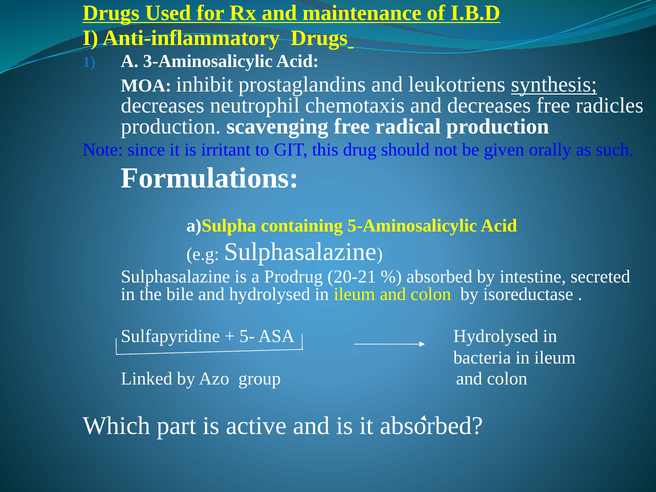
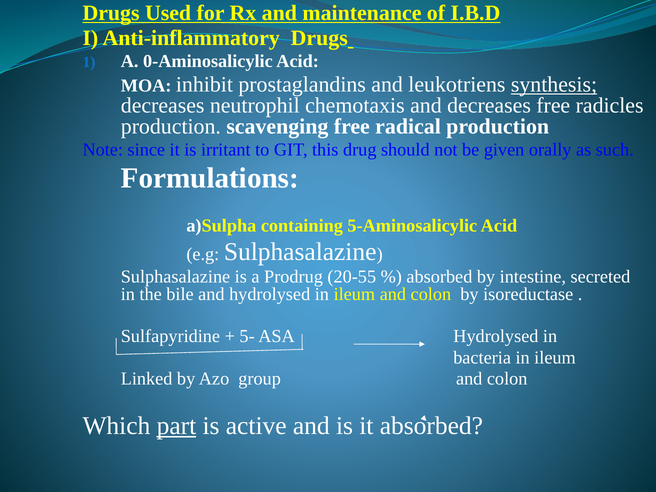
3-Aminosalicylic: 3-Aminosalicylic -> 0-Aminosalicylic (208, 61)
20-21: 20-21 -> 20-55 (352, 277)
part underline: none -> present (176, 426)
